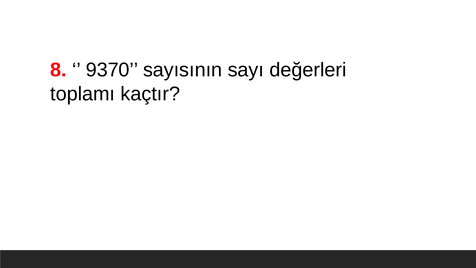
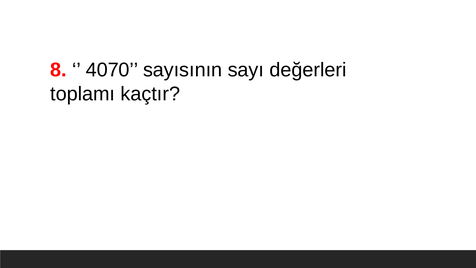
9370: 9370 -> 4070 (112, 70)
